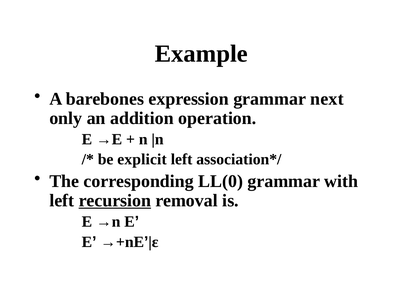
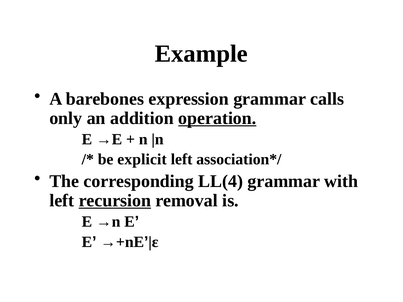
next: next -> calls (327, 99)
operation underline: none -> present (217, 118)
LL(0: LL(0 -> LL(4 (221, 181)
